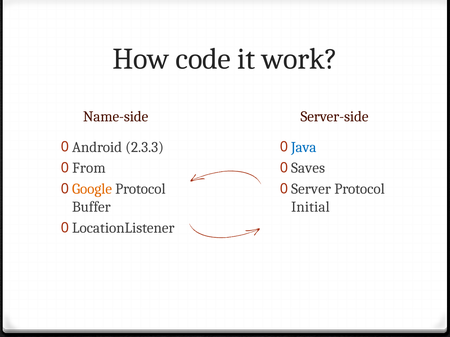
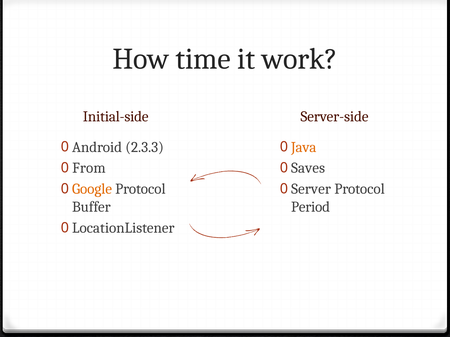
code: code -> time (203, 59)
Name-side: Name-side -> Initial-side (116, 117)
Java colour: blue -> orange (304, 147)
Initial: Initial -> Period (311, 207)
